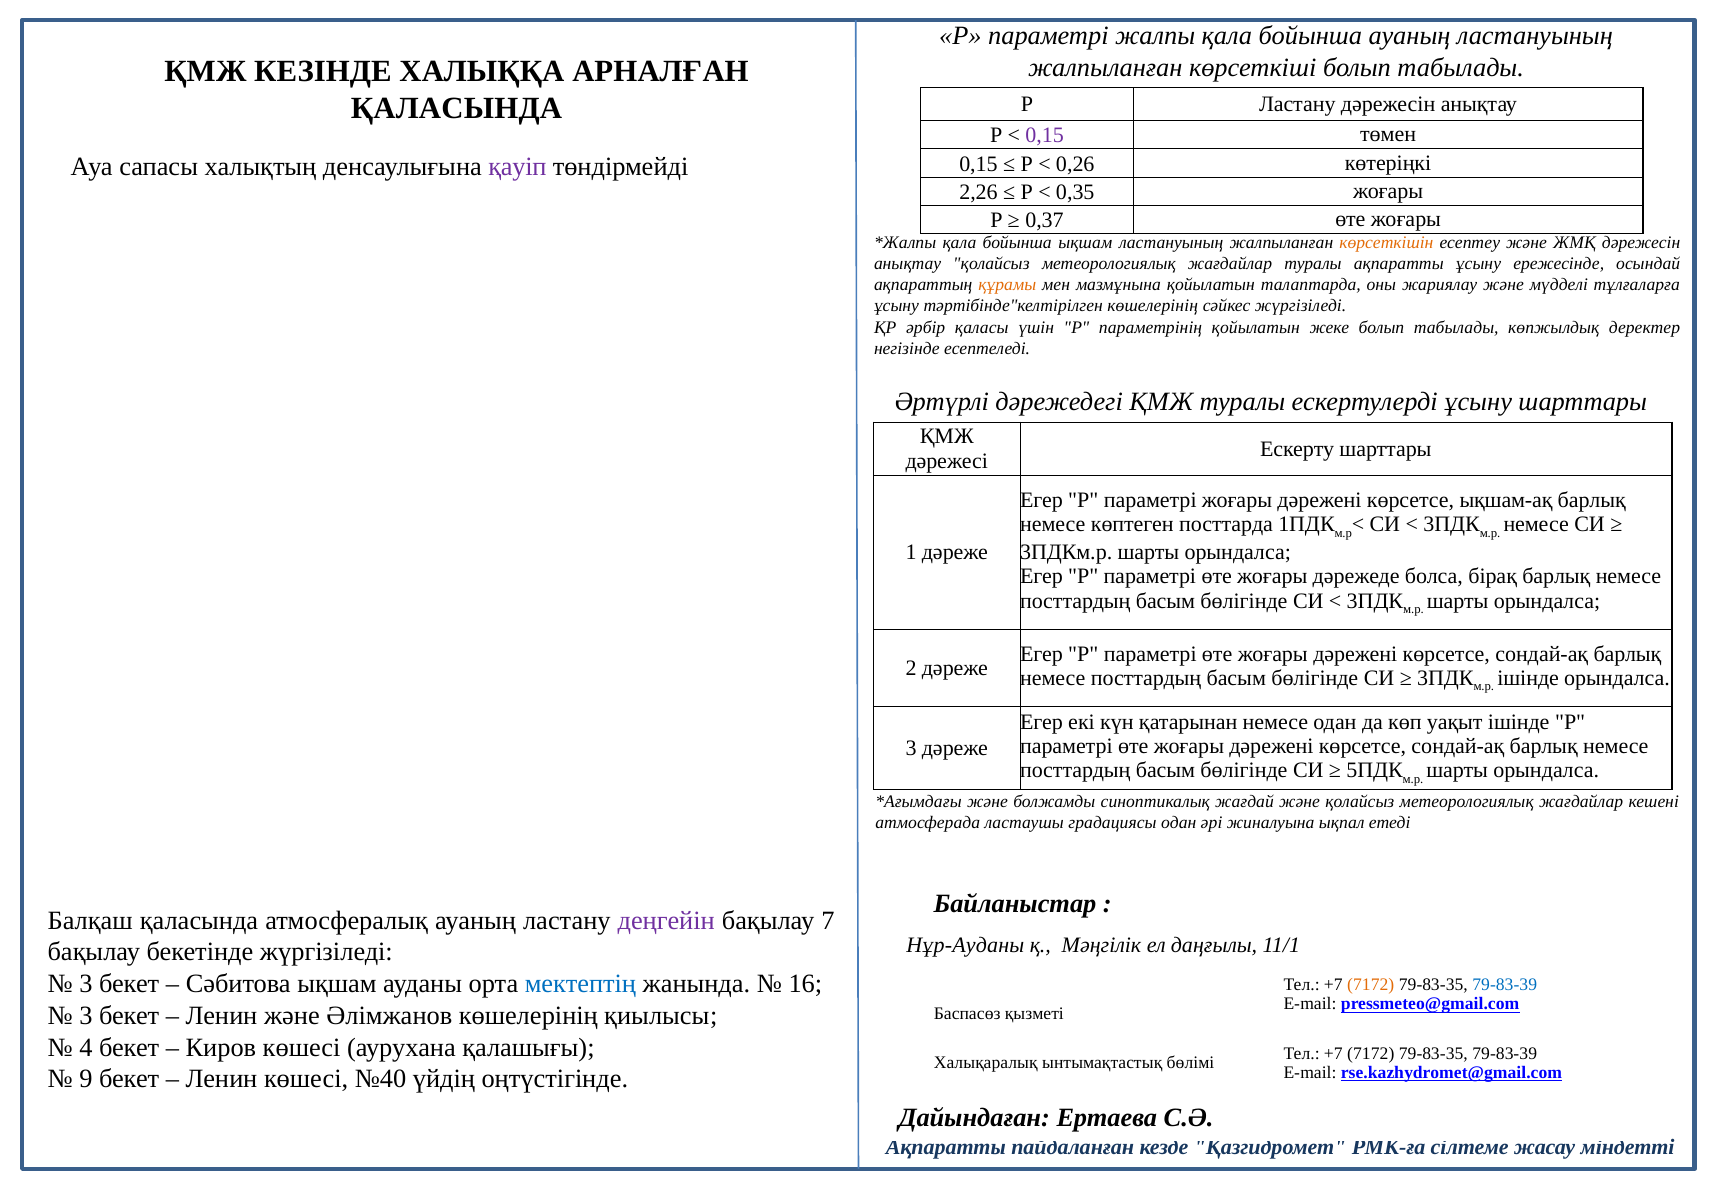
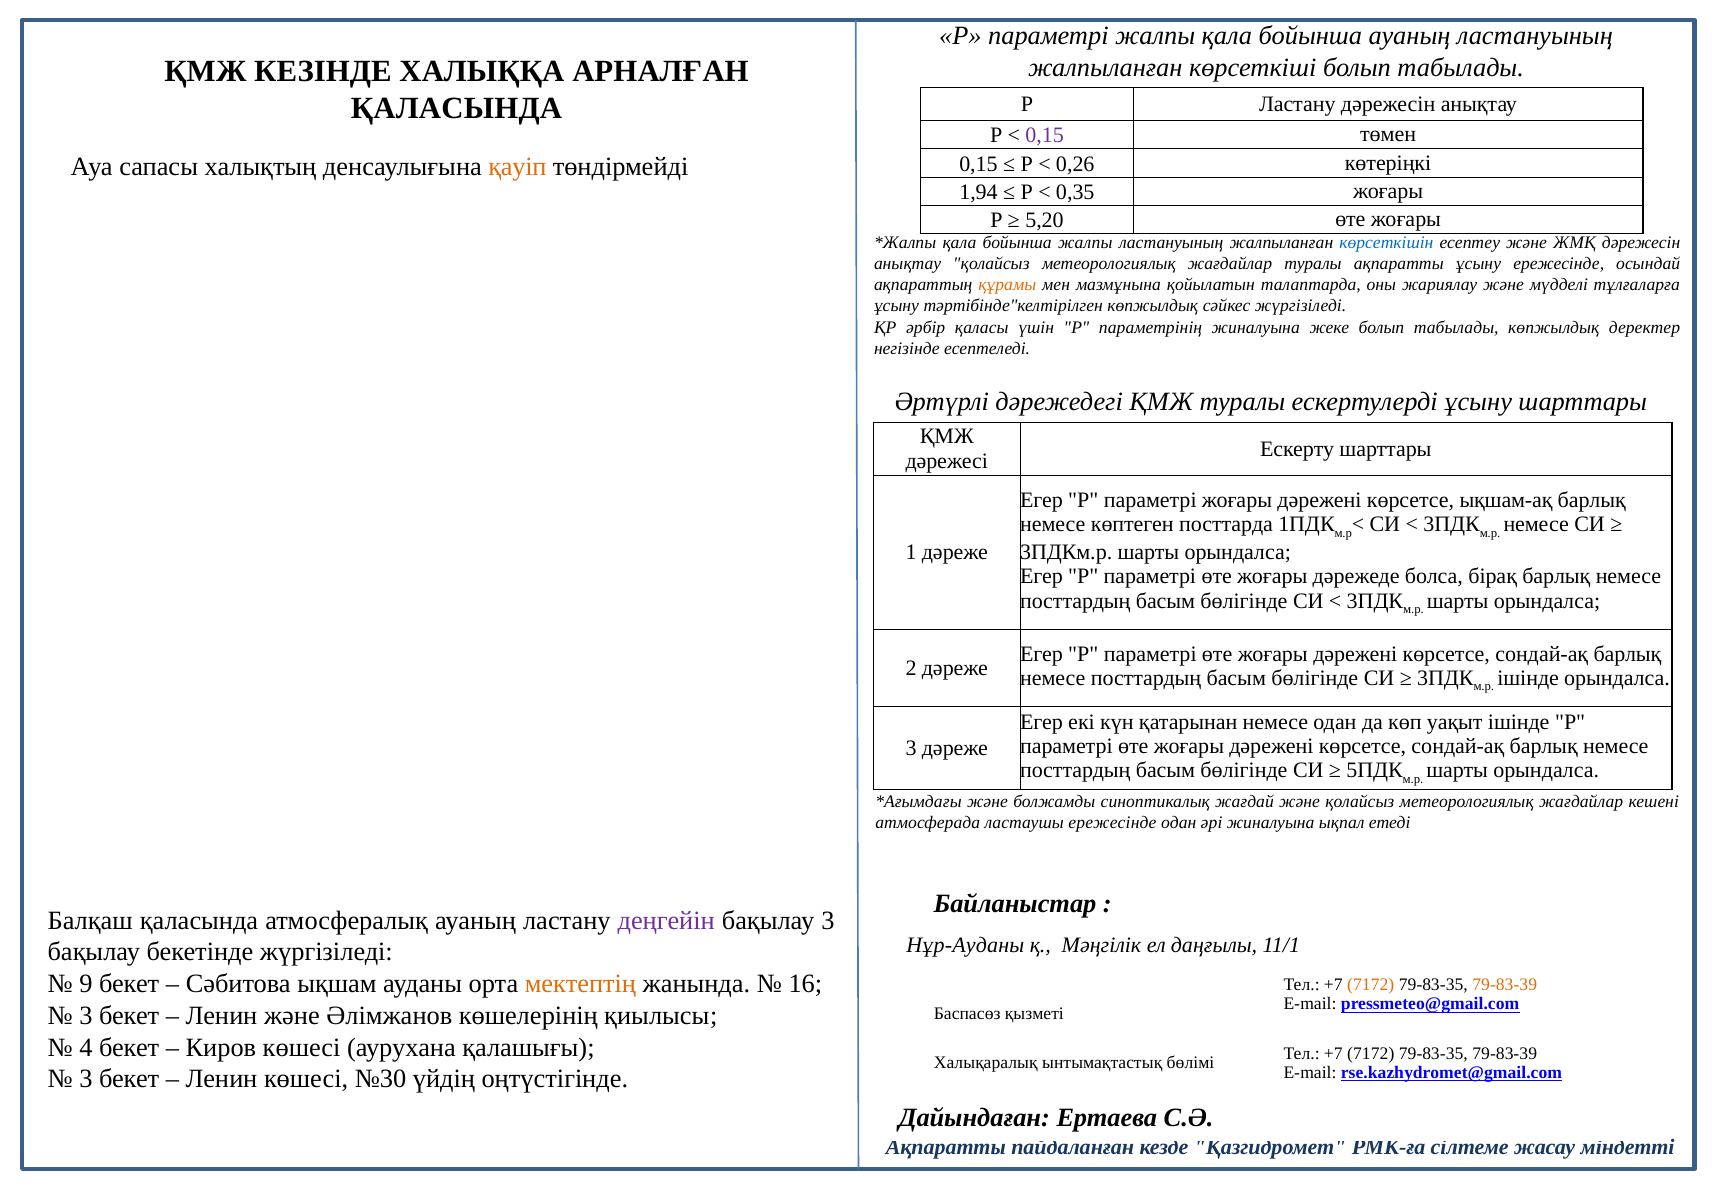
қауіп colour: purple -> orange (517, 167)
2,26: 2,26 -> 1,94 (979, 192)
0,37: 0,37 -> 5,20 (1045, 220)
бойынша ықшам: ықшам -> жалпы (1085, 243)
көрсеткішін colour: orange -> blue (1386, 243)
тәртібінде"келтірілген көшелерінің: көшелерінің -> көпжылдық (1153, 306)
параметрінің қойылатын: қойылатын -> жиналуына (1256, 327)
ластаушы градациясы: градациясы -> ережесінде (1112, 823)
бақылау 7: 7 -> 3 (828, 920)
3: 3 -> 9 (86, 984)
мектептің colour: blue -> orange (580, 984)
79-83-39 colour: blue -> orange (1505, 984)
9: 9 -> 3 (86, 1079)
№40: №40 -> №30 (381, 1079)
